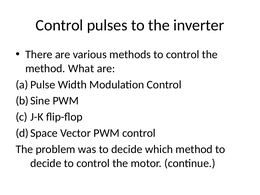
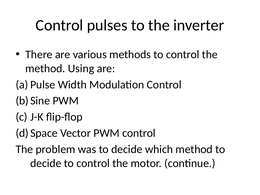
What: What -> Using (81, 68)
